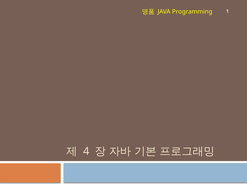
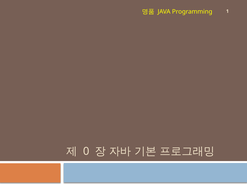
4: 4 -> 0 (86, 151)
